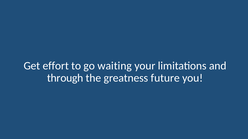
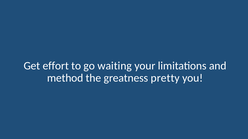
through: through -> method (65, 78)
future: future -> pretty (165, 78)
